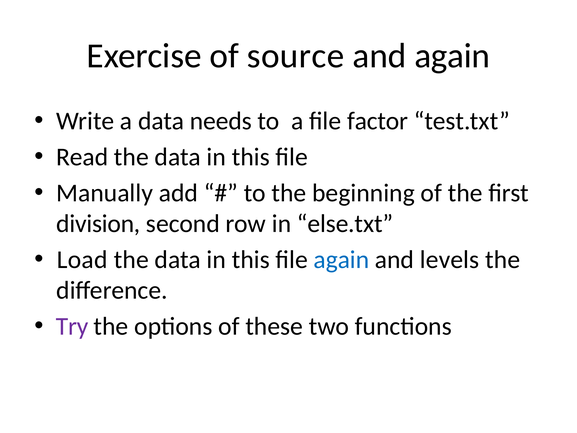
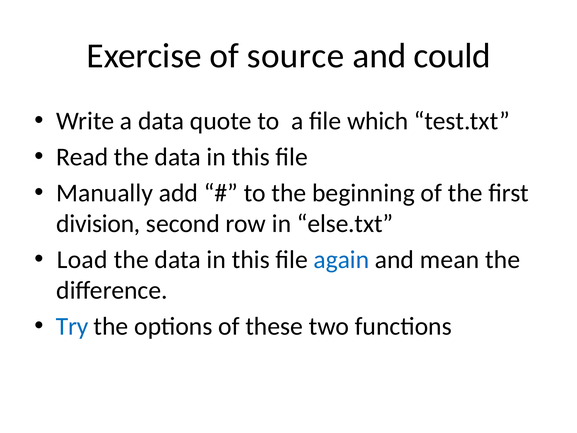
and again: again -> could (452, 56)
needs: needs -> quote (221, 121)
factor: factor -> which (378, 121)
levels: levels -> mean (450, 260)
Try colour: purple -> blue (72, 326)
